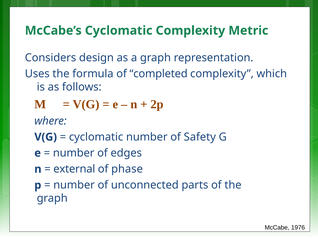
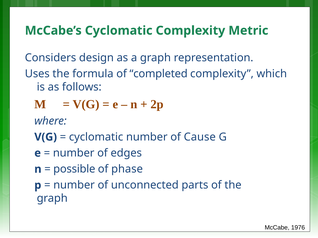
Safety: Safety -> Cause (200, 137)
external: external -> possible (74, 169)
